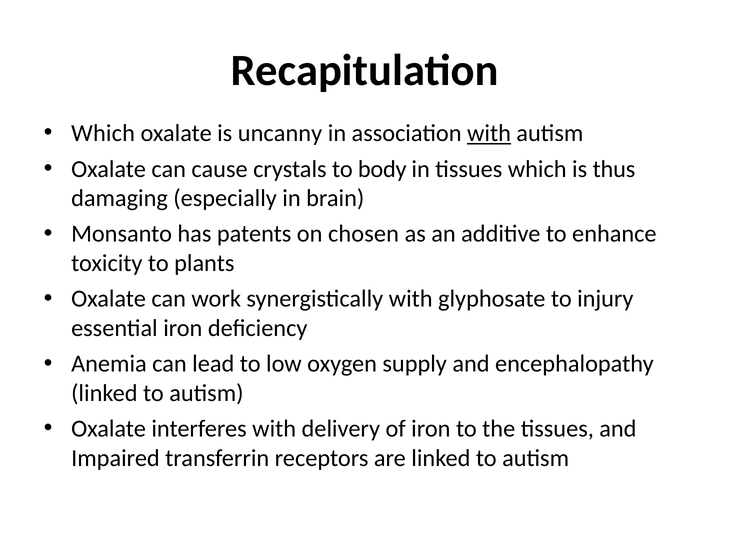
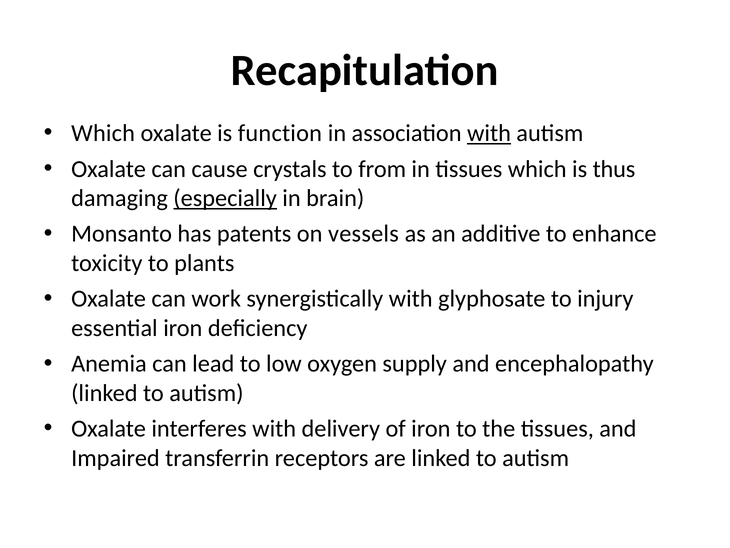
uncanny: uncanny -> function (280, 133)
body: body -> from (382, 169)
especially underline: none -> present (225, 198)
chosen: chosen -> vessels (363, 234)
